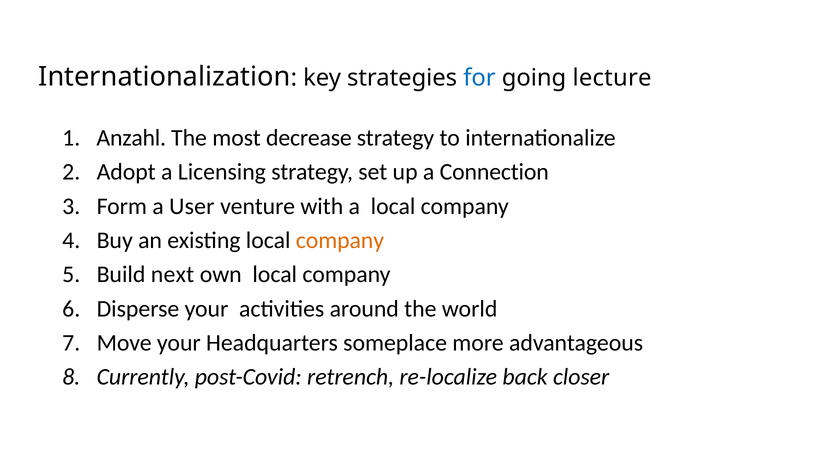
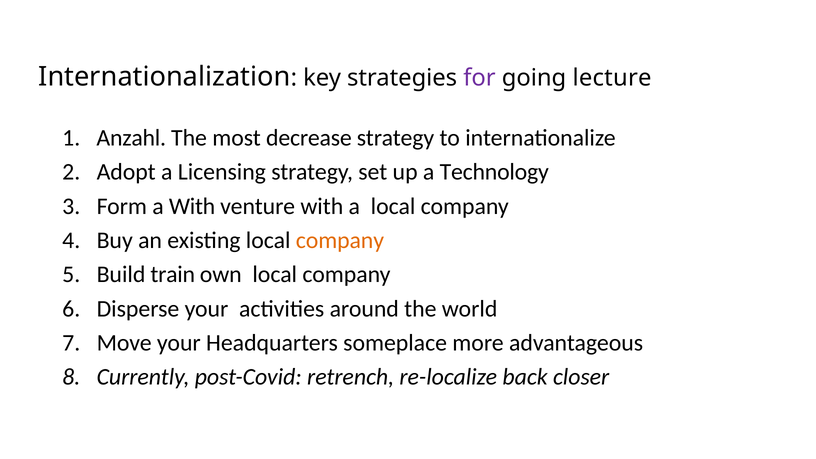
for colour: blue -> purple (479, 78)
Connection: Connection -> Technology (494, 172)
a User: User -> With (192, 206)
next: next -> train (173, 275)
